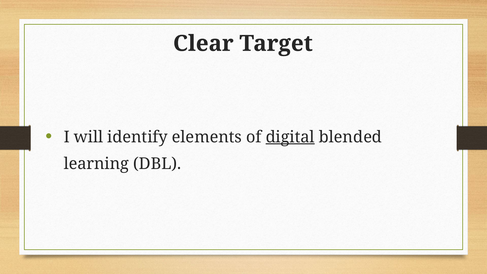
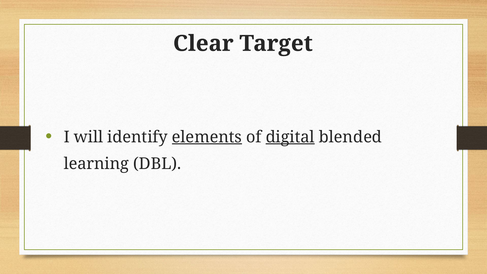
elements underline: none -> present (207, 137)
